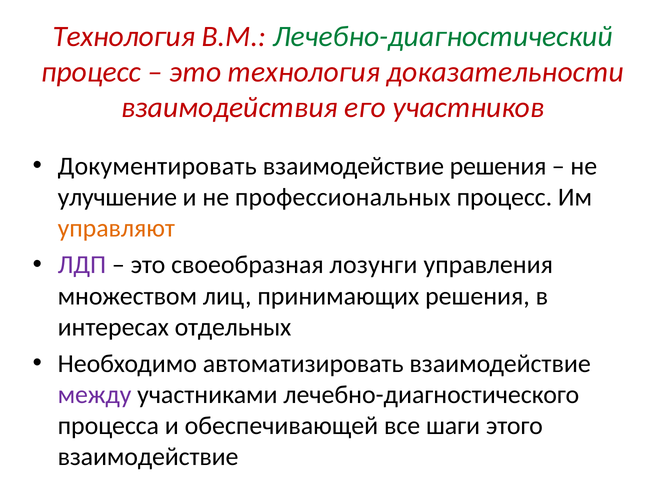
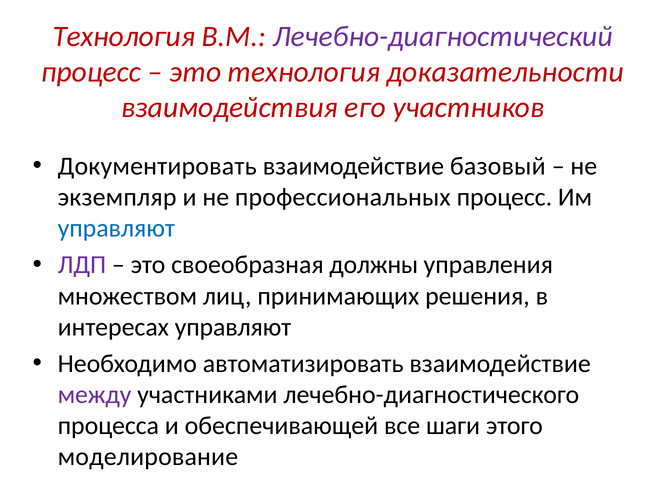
Лечебно-диагностический colour: green -> purple (443, 36)
взаимодействие решения: решения -> базовый (498, 166)
улучшение: улучшение -> экземпляр (117, 197)
управляют colour: orange -> blue (116, 229)
лозунги: лозунги -> должны (374, 265)
интересах отдельных: отдельных -> управляют (233, 327)
взаимодействие: взаимодействие -> моделирование (148, 457)
